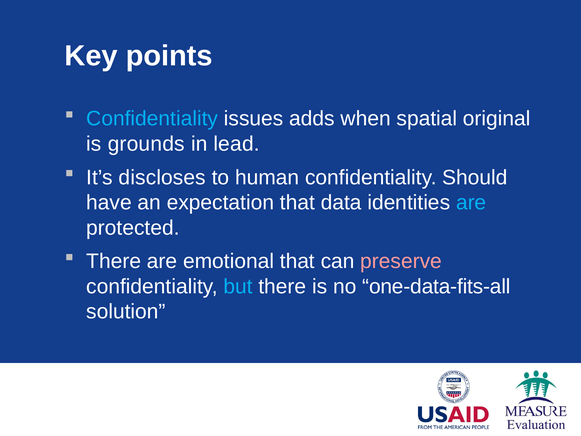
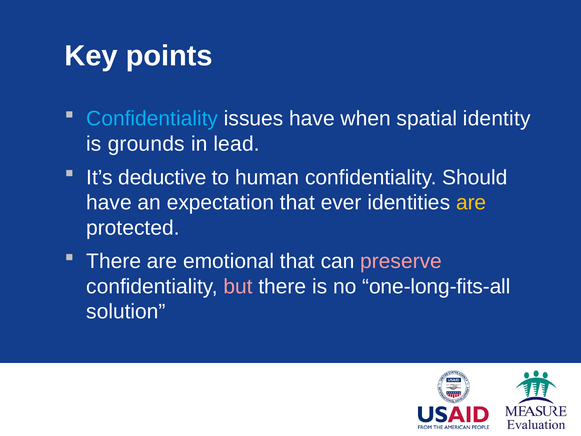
issues adds: adds -> have (312, 119)
original: original -> identity (497, 119)
discloses: discloses -> deductive (162, 177)
data: data -> ever (341, 202)
are colour: light blue -> yellow (471, 202)
but colour: light blue -> pink (238, 286)
one-data-fits-all: one-data-fits-all -> one-long-fits-all (436, 286)
